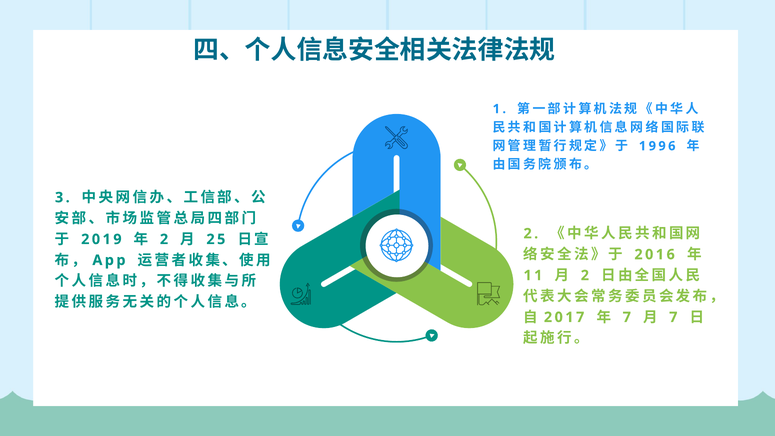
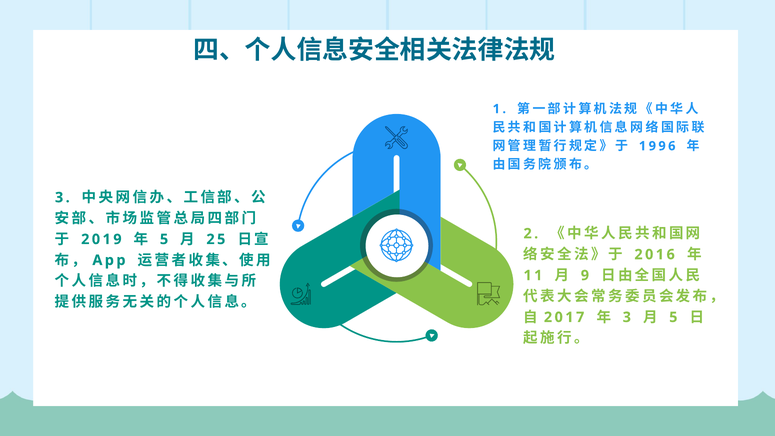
2: 2 -> 5 (164, 239)
2: 2 -> 9 (585, 275)
7: 7 -> 3 (627, 317)
7: 7 -> 5 (673, 317)
